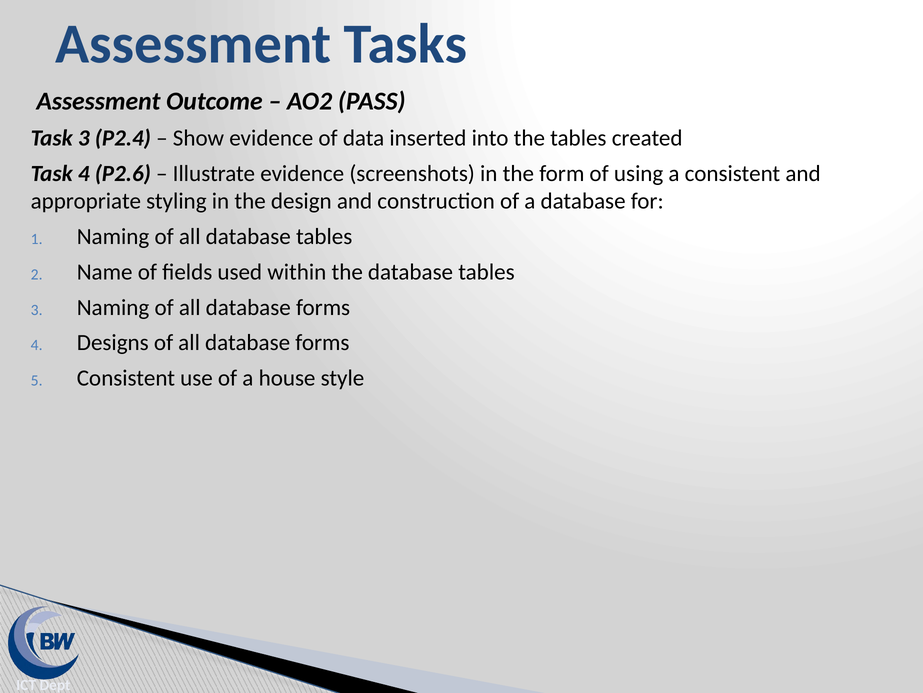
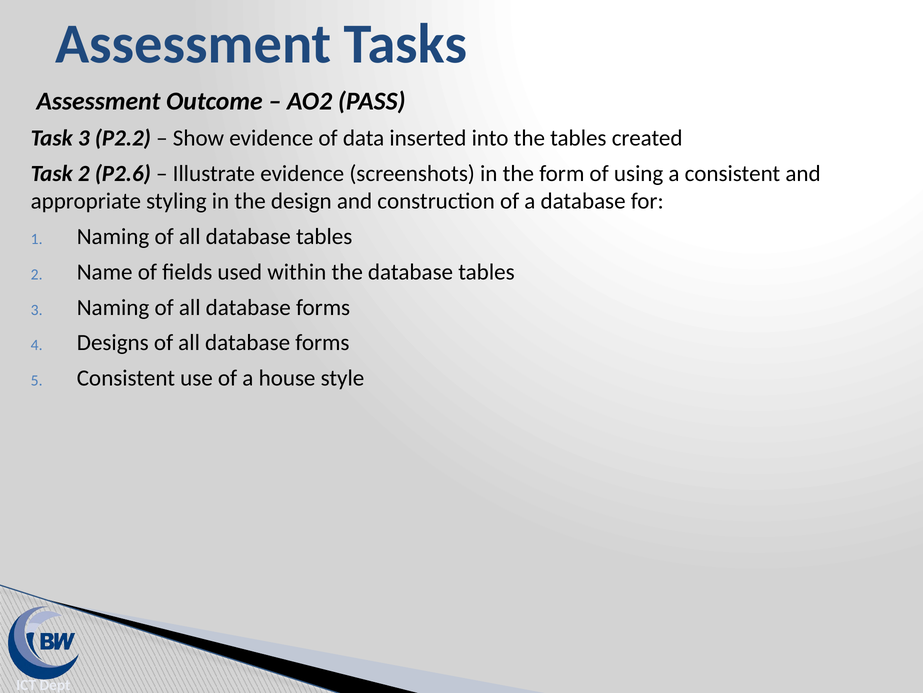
P2.4: P2.4 -> P2.2 (123, 138)
Task 4: 4 -> 2 (84, 173)
